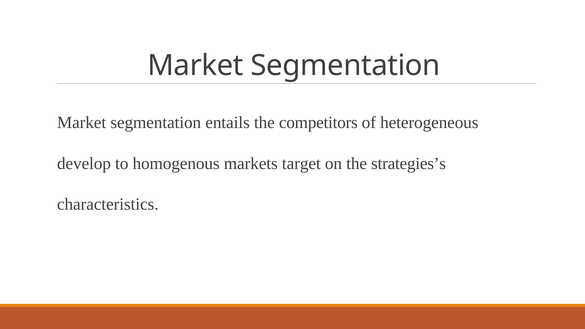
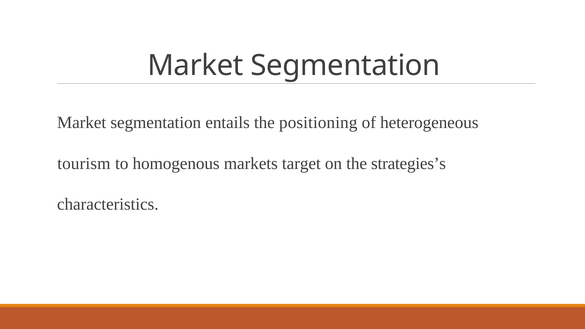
competitors: competitors -> positioning (318, 123)
develop: develop -> tourism (84, 163)
